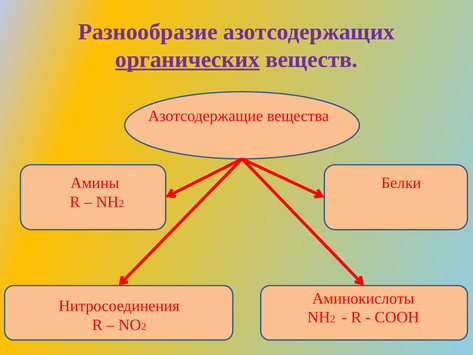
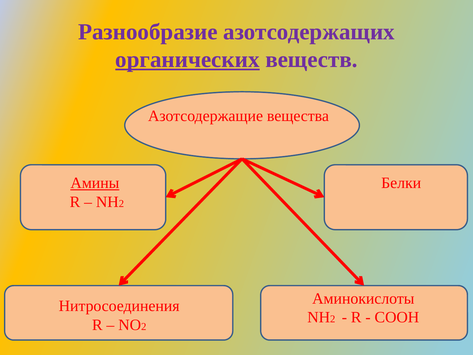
Амины underline: none -> present (95, 183)
